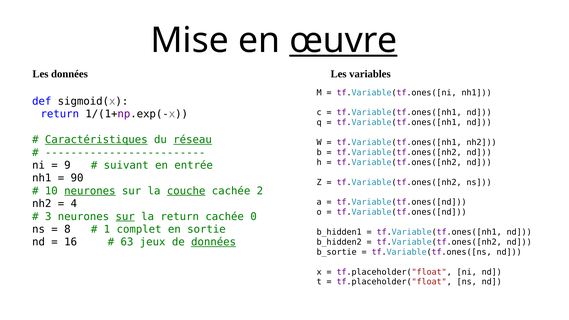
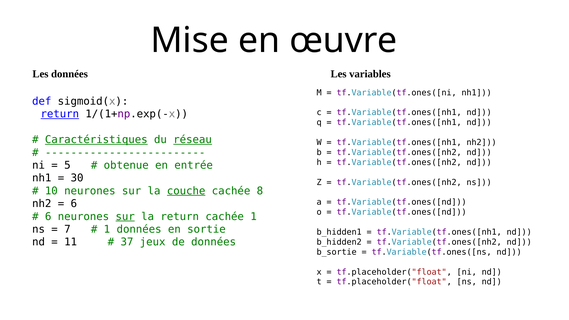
œuvre underline: present -> none (343, 40)
return underline: none -> present (60, 114)
9: 9 -> 5 (67, 165)
suivant: suivant -> obtenue (126, 165)
90: 90 -> 30 (77, 178)
neurones underline: present -> none (90, 191)
2: 2 -> 8 (260, 191)
4: 4 -> 6 (74, 204)
3: 3 -> 6 (48, 217)
cachée 0: 0 -> 1 (254, 217)
8: 8 -> 7 (67, 229)
1 complet: complet -> données (139, 229)
16: 16 -> 11 (71, 242)
63: 63 -> 37 (127, 242)
données underline: present -> none (214, 242)
